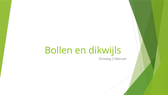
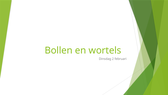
dikwijls: dikwijls -> wortels (105, 50)
